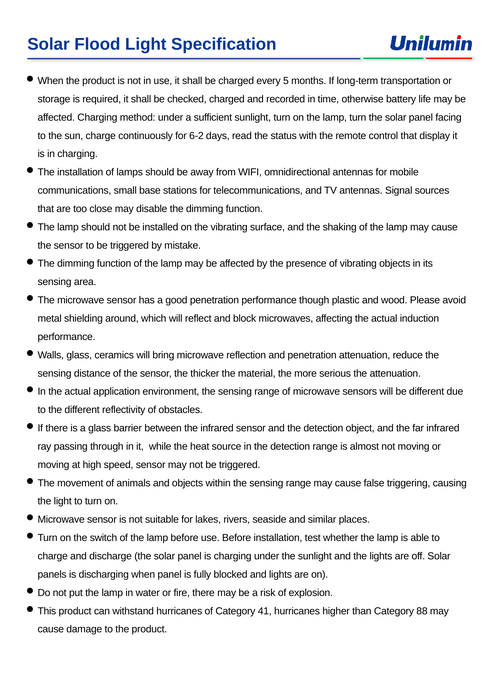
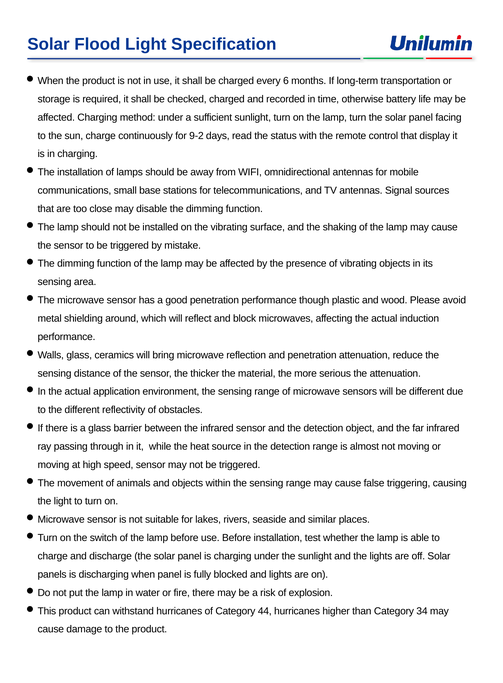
5: 5 -> 6 (286, 81)
6-2: 6-2 -> 9-2 (196, 136)
41: 41 -> 44 (265, 610)
88: 88 -> 34 (422, 610)
